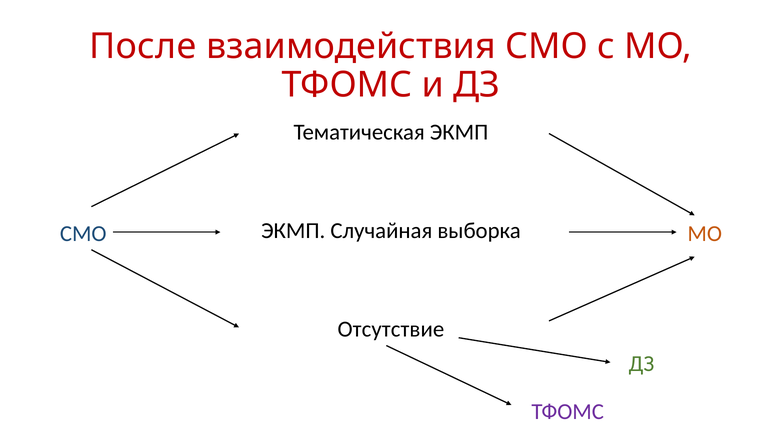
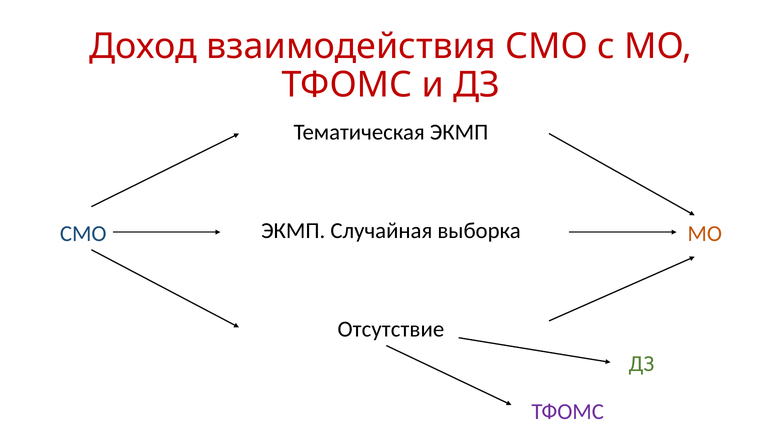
После: После -> Доход (143, 46)
